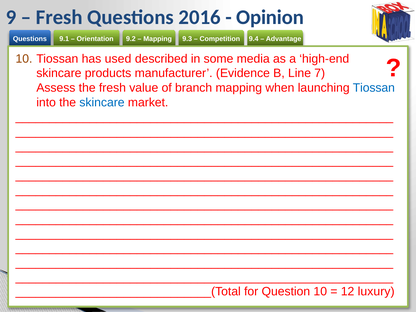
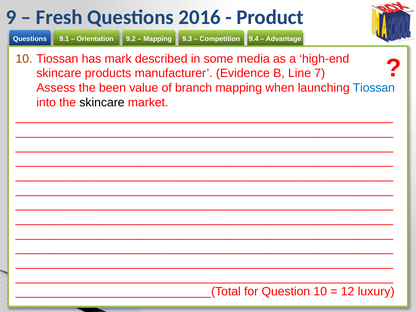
Opinion: Opinion -> Product (270, 17)
used: used -> mark (118, 59)
the fresh: fresh -> been (112, 88)
skincare colour: blue -> black (102, 102)
